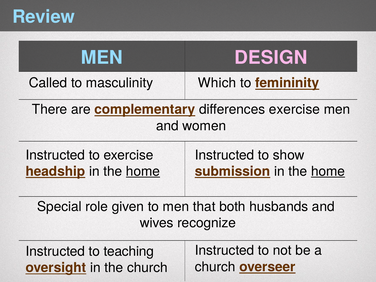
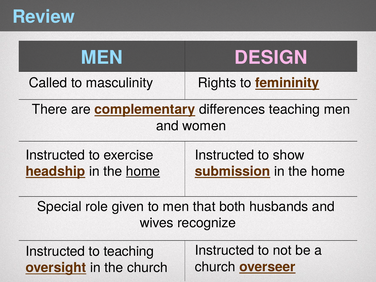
Which: Which -> Rights (217, 83)
differences exercise: exercise -> teaching (294, 110)
home underline: present -> none (328, 171)
